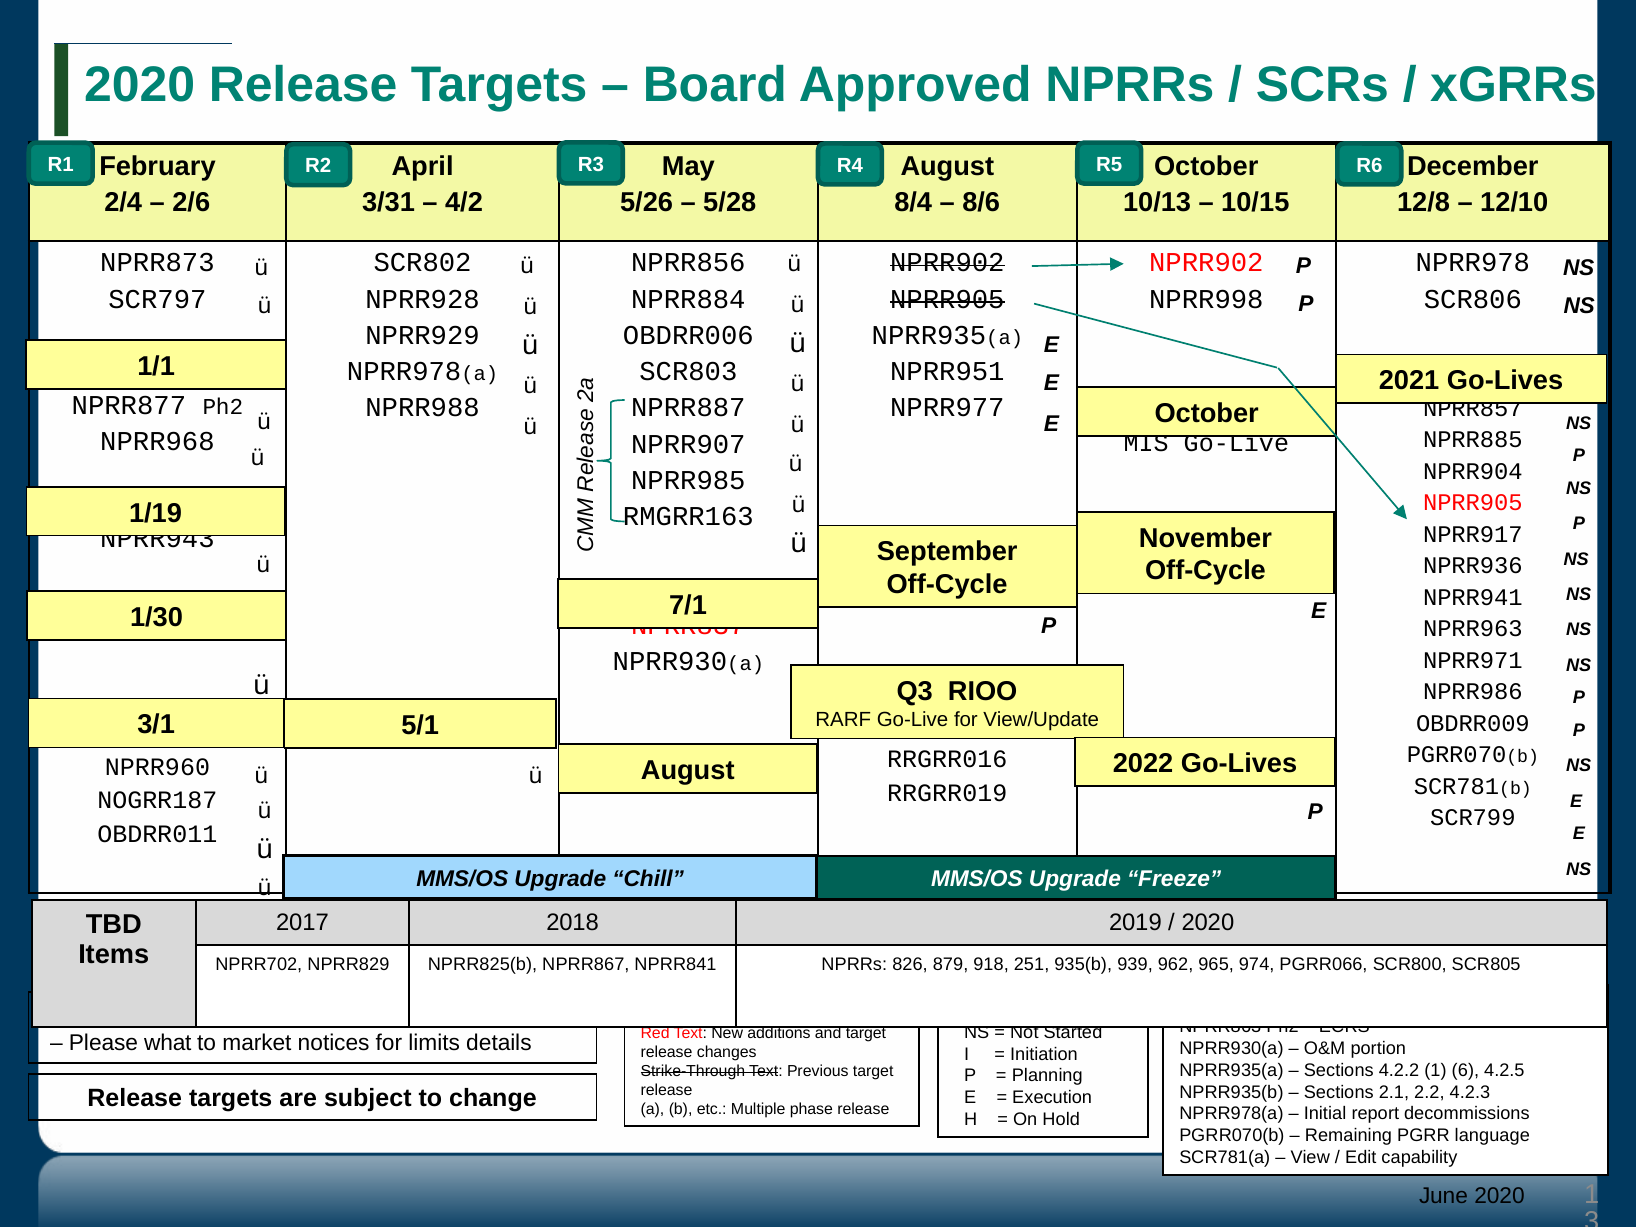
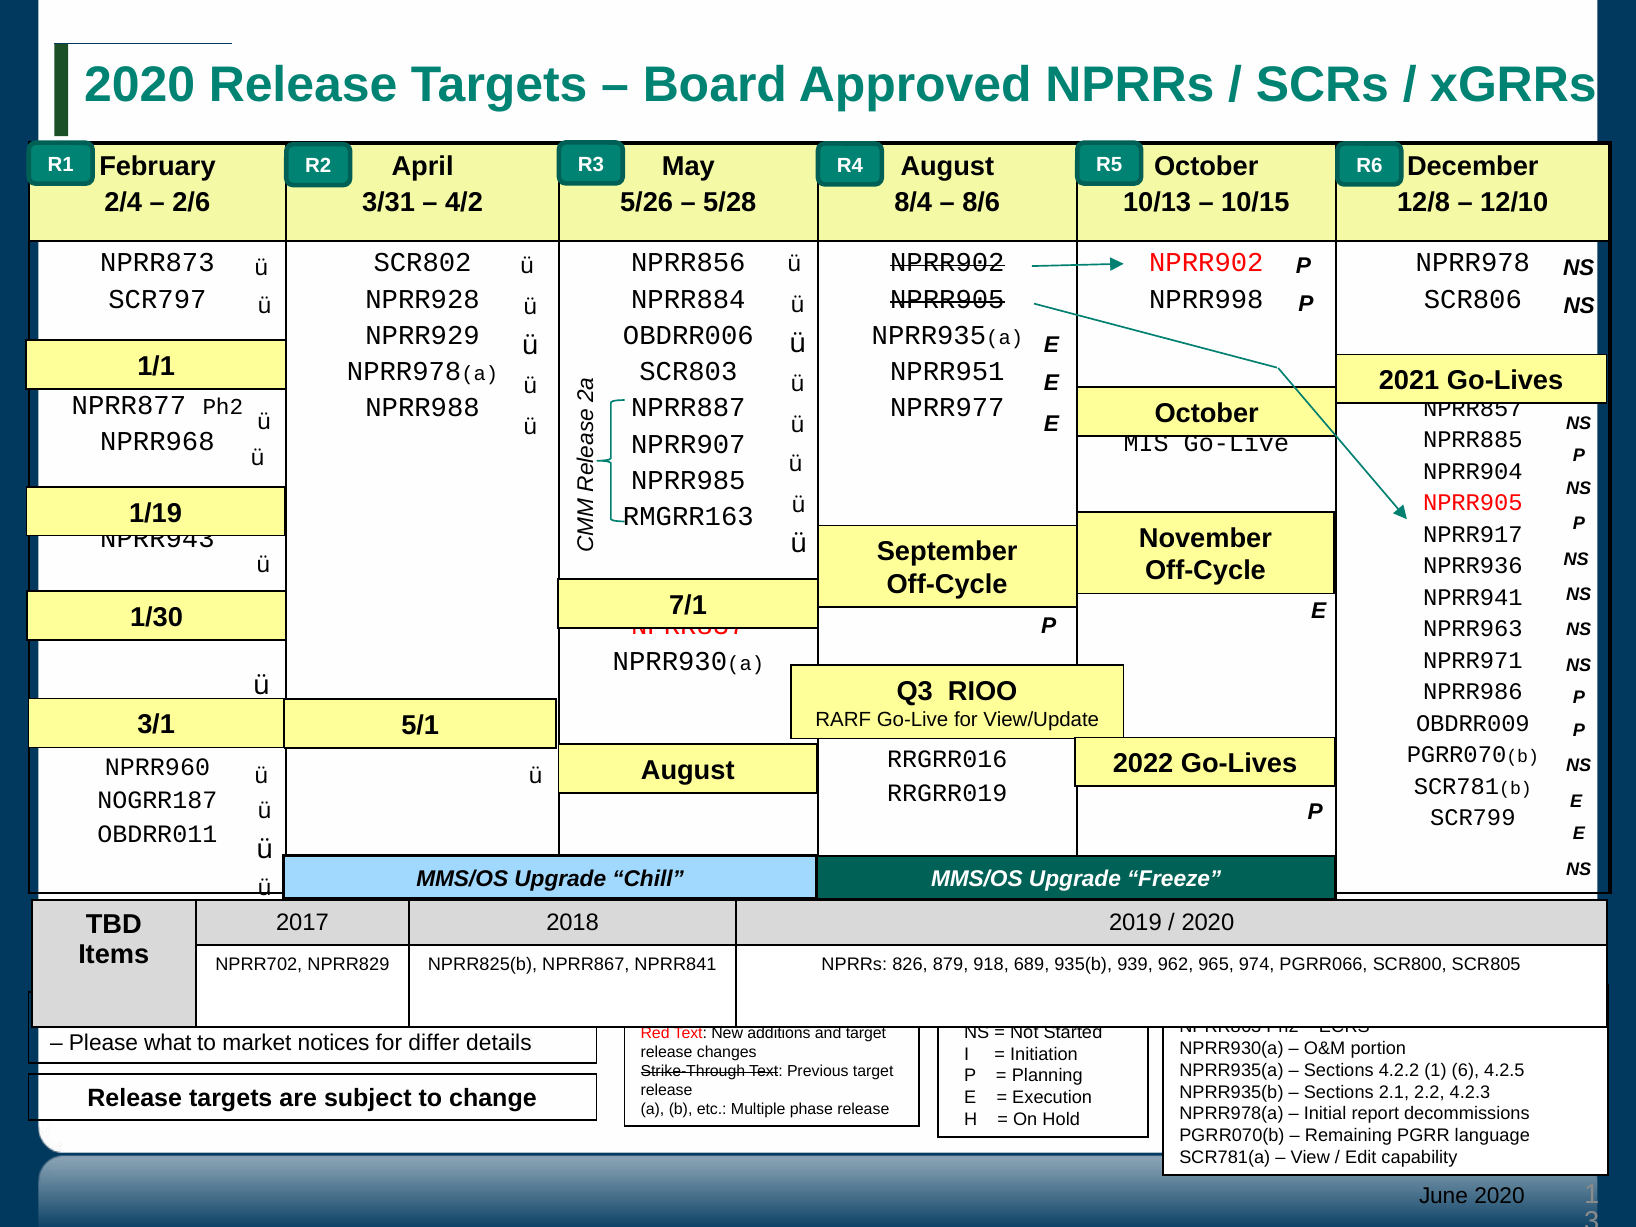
251: 251 -> 689 (1032, 964)
for limits: limits -> differ (434, 1043)
